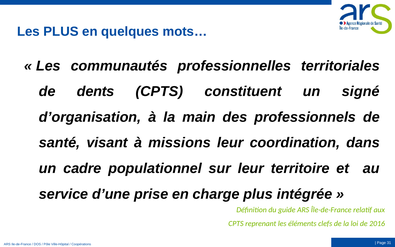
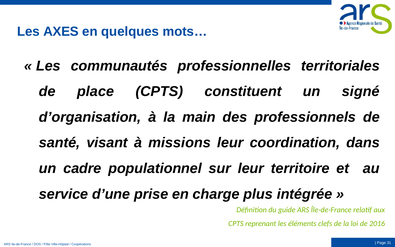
Les PLUS: PLUS -> AXES (61, 32)
dents: dents -> place (96, 91)
